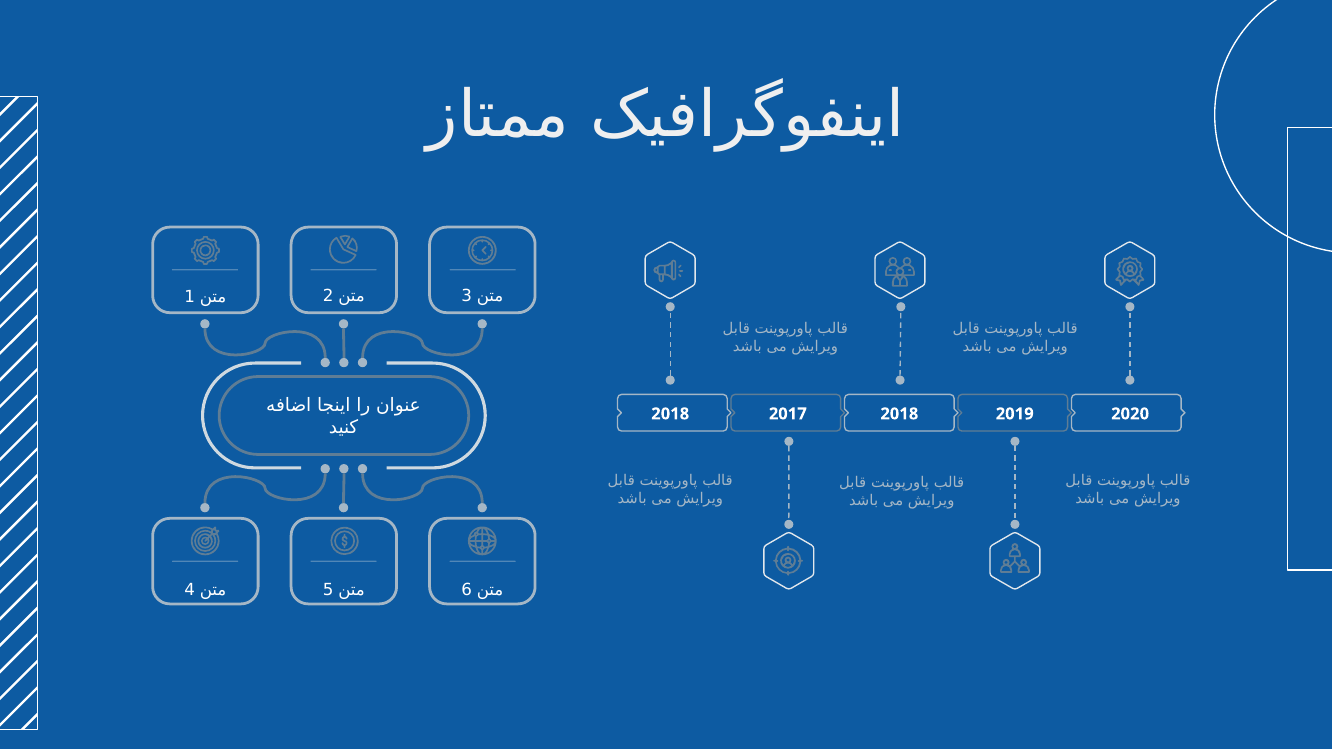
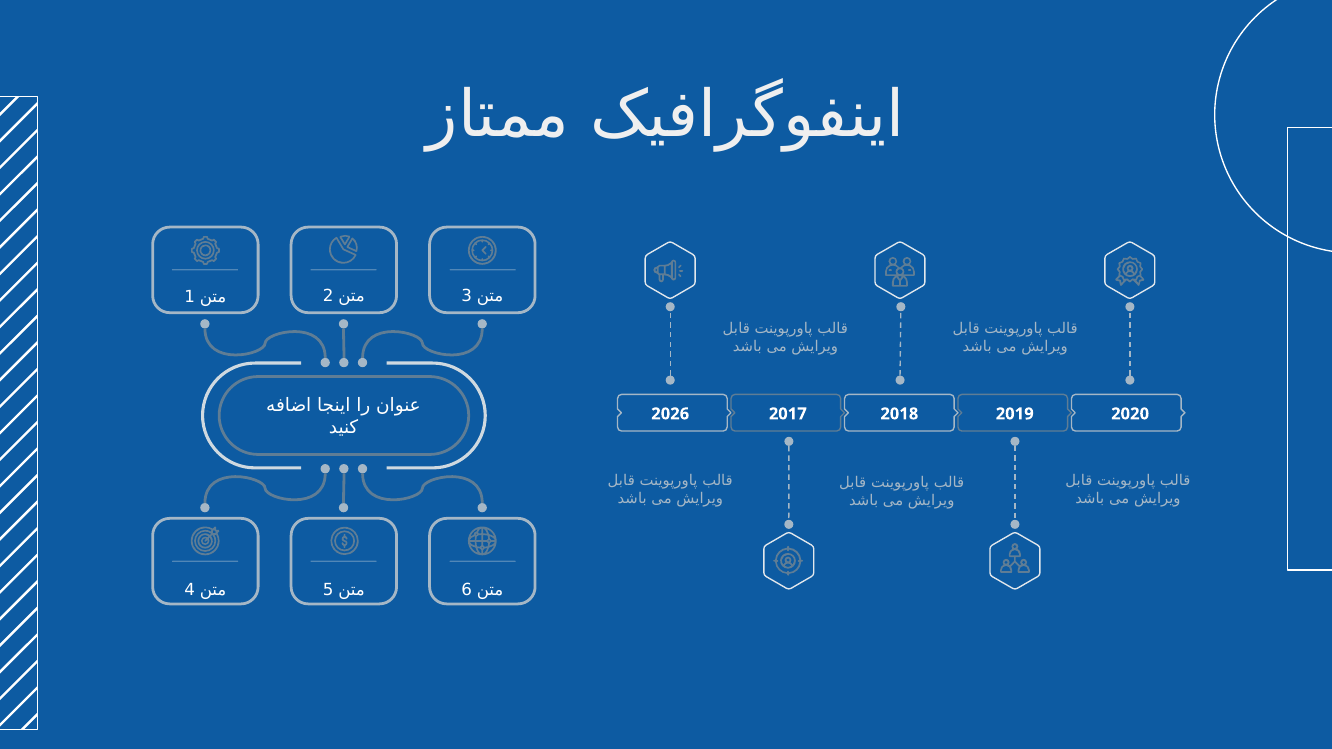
2018: 2018 -> 2026 (670, 414)
